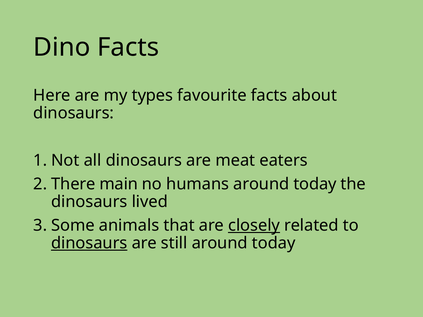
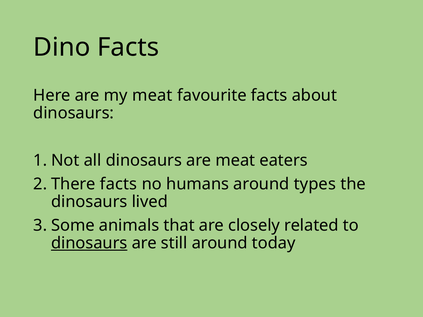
my types: types -> meat (152, 95)
main: main -> facts (119, 184)
humans around today: today -> types (315, 184)
closely underline: present -> none (254, 225)
